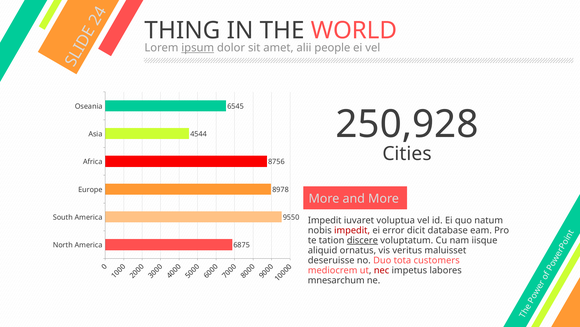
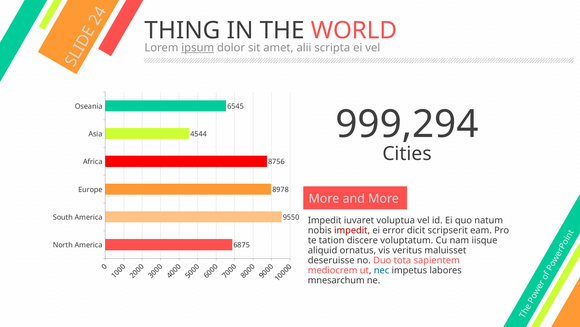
people: people -> scripta (332, 48)
250,928: 250,928 -> 999,294 (407, 124)
database: database -> scripserit (448, 230)
discere underline: present -> none (362, 240)
customers: customers -> sapientem (437, 260)
nec colour: red -> blue (382, 270)
